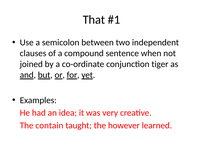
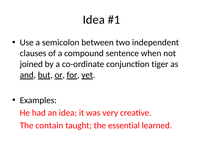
That: That -> Idea (94, 20)
however: however -> essential (124, 126)
